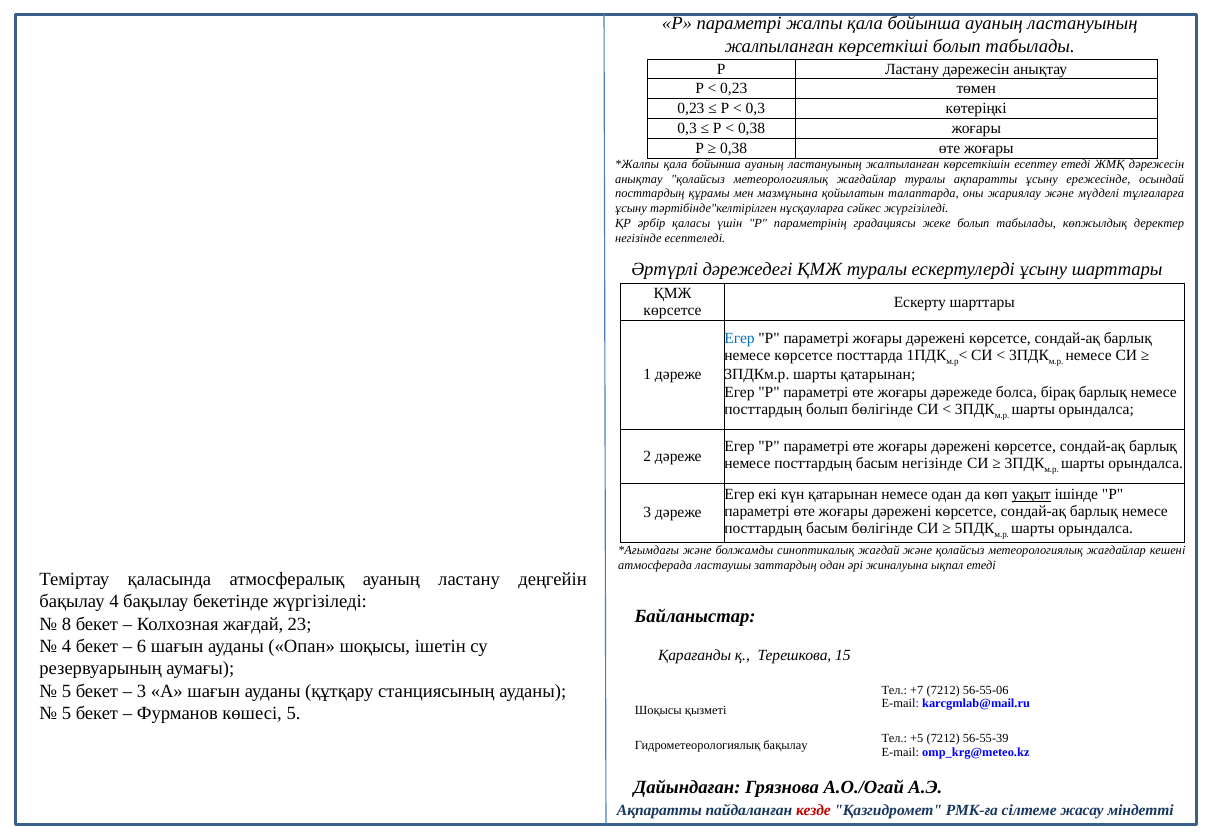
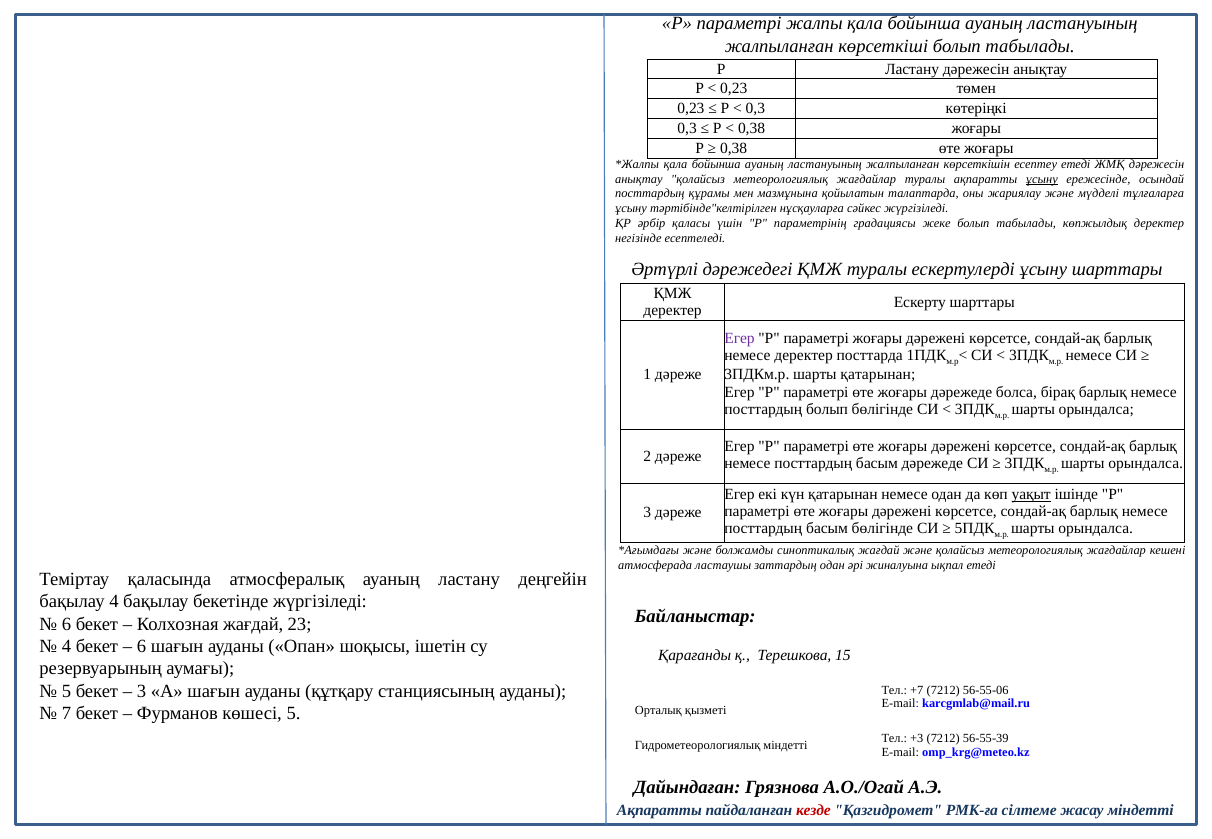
ұсыну underline: none -> present (1042, 179)
көрсетсе: көрсетсе -> деректер (673, 310)
Егер colour: blue -> purple (740, 338)
немесе көрсетсе: көрсетсе -> деректер (804, 355)
басым негізінде: негізінде -> дәрежеде (932, 464)
8: 8 -> 6 (66, 624)
5: 5 -> 7 (66, 713)
Шоқысы: Шоқысы -> Орталық (658, 711)
+5: +5 -> +3 (917, 739)
Гидрометеорологиялық бақылау: бақылау -> міндетті (786, 746)
